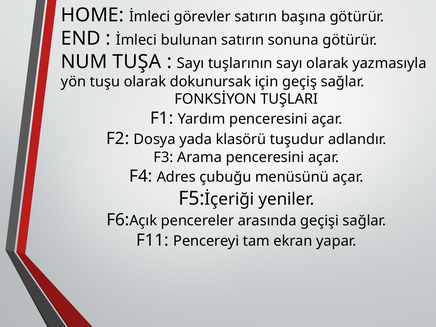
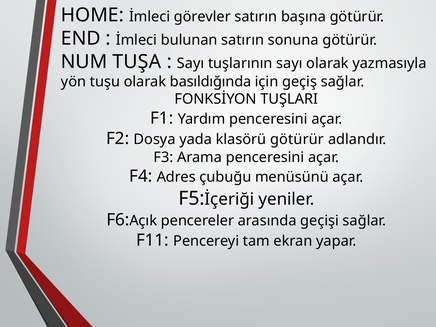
dokunursak: dokunursak -> basıldığında (211, 82)
klasörü tuşudur: tuşudur -> götürür (297, 139)
